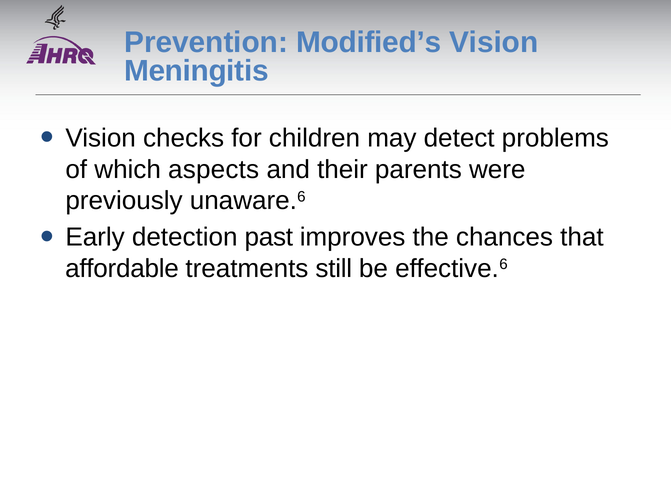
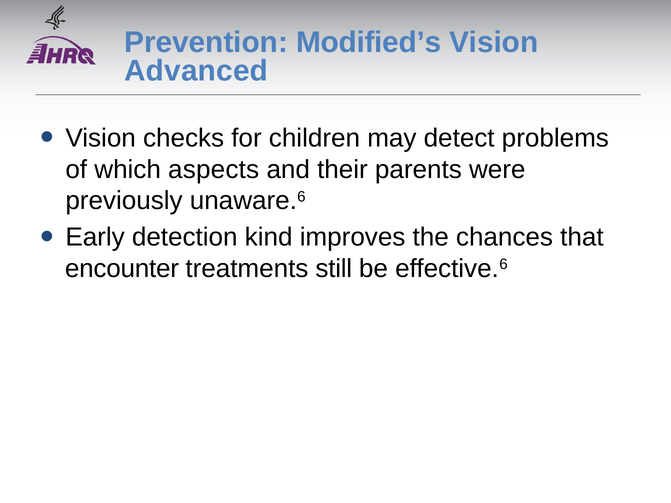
Meningitis: Meningitis -> Advanced (196, 71)
past: past -> kind (269, 237)
affordable: affordable -> encounter (122, 269)
